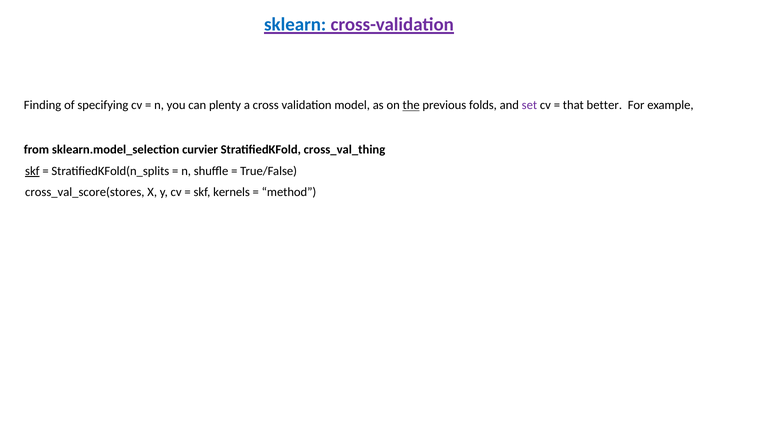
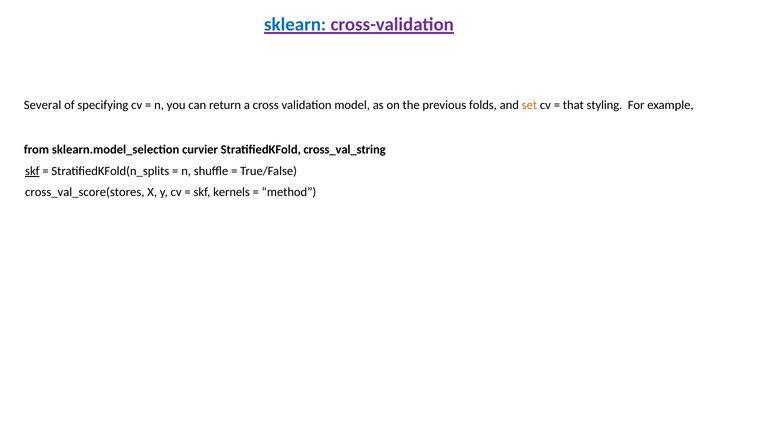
Finding: Finding -> Several (43, 105)
plenty: plenty -> return (225, 105)
the underline: present -> none (411, 105)
set colour: purple -> orange (529, 105)
better: better -> styling (604, 105)
cross_val_thing: cross_val_thing -> cross_val_string (345, 149)
